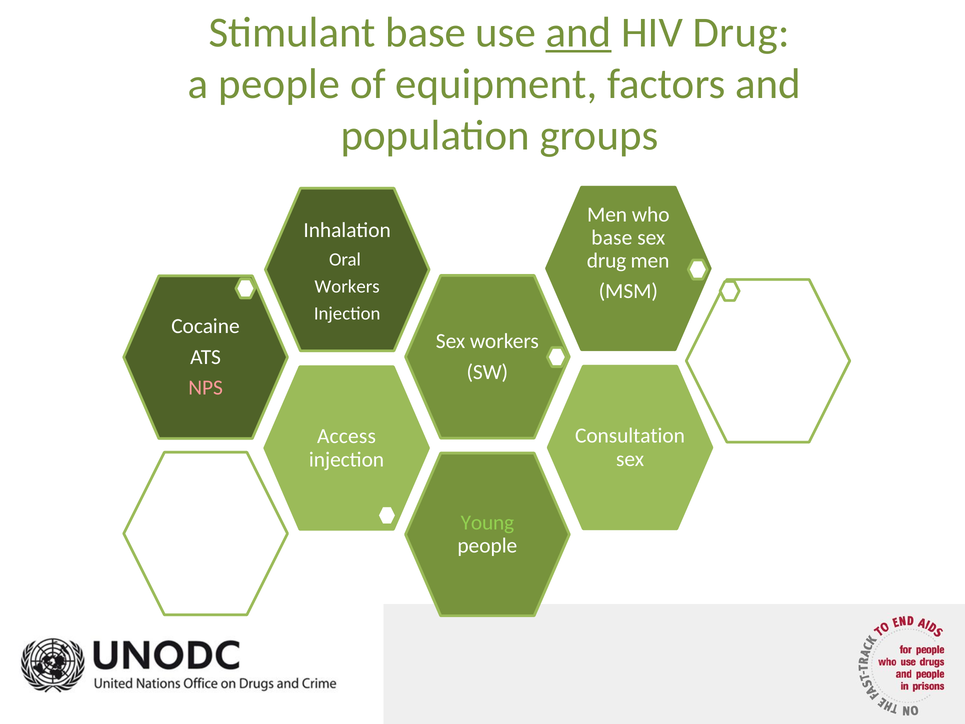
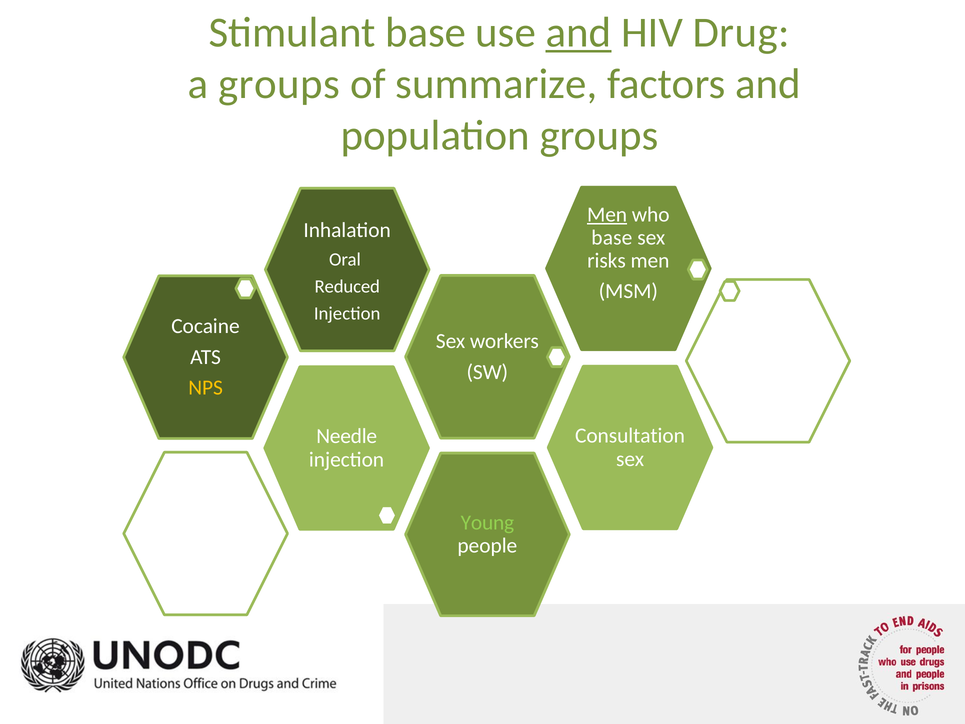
a people: people -> groups (279, 84)
equipment: equipment -> summarize (496, 84)
Men underline: none -> present (607, 214)
drug: drug -> risks (606, 261)
Workers: Workers -> Reduced (347, 286)
NPS colour: pink -> yellow (206, 388)
Access: Access -> Needle (347, 436)
